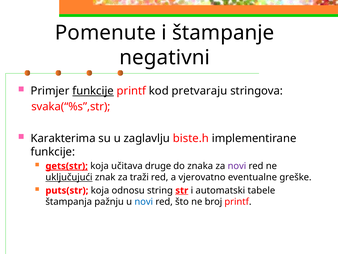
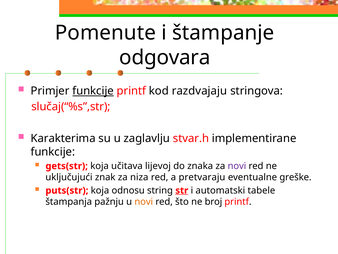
negativni: negativni -> odgovara (165, 57)
pretvaraju: pretvaraju -> razdvajaju (199, 91)
svaka(“%s”,str: svaka(“%s”,str -> slučaj(“%s”,str (71, 107)
biste.h: biste.h -> stvar.h (191, 138)
gets(str underline: present -> none (67, 166)
druge: druge -> lijevoj (158, 166)
uključujući underline: present -> none (69, 177)
traži: traži -> niza (139, 177)
vjerovatno: vjerovatno -> pretvaraju (202, 177)
novi colour: blue -> orange (144, 201)
